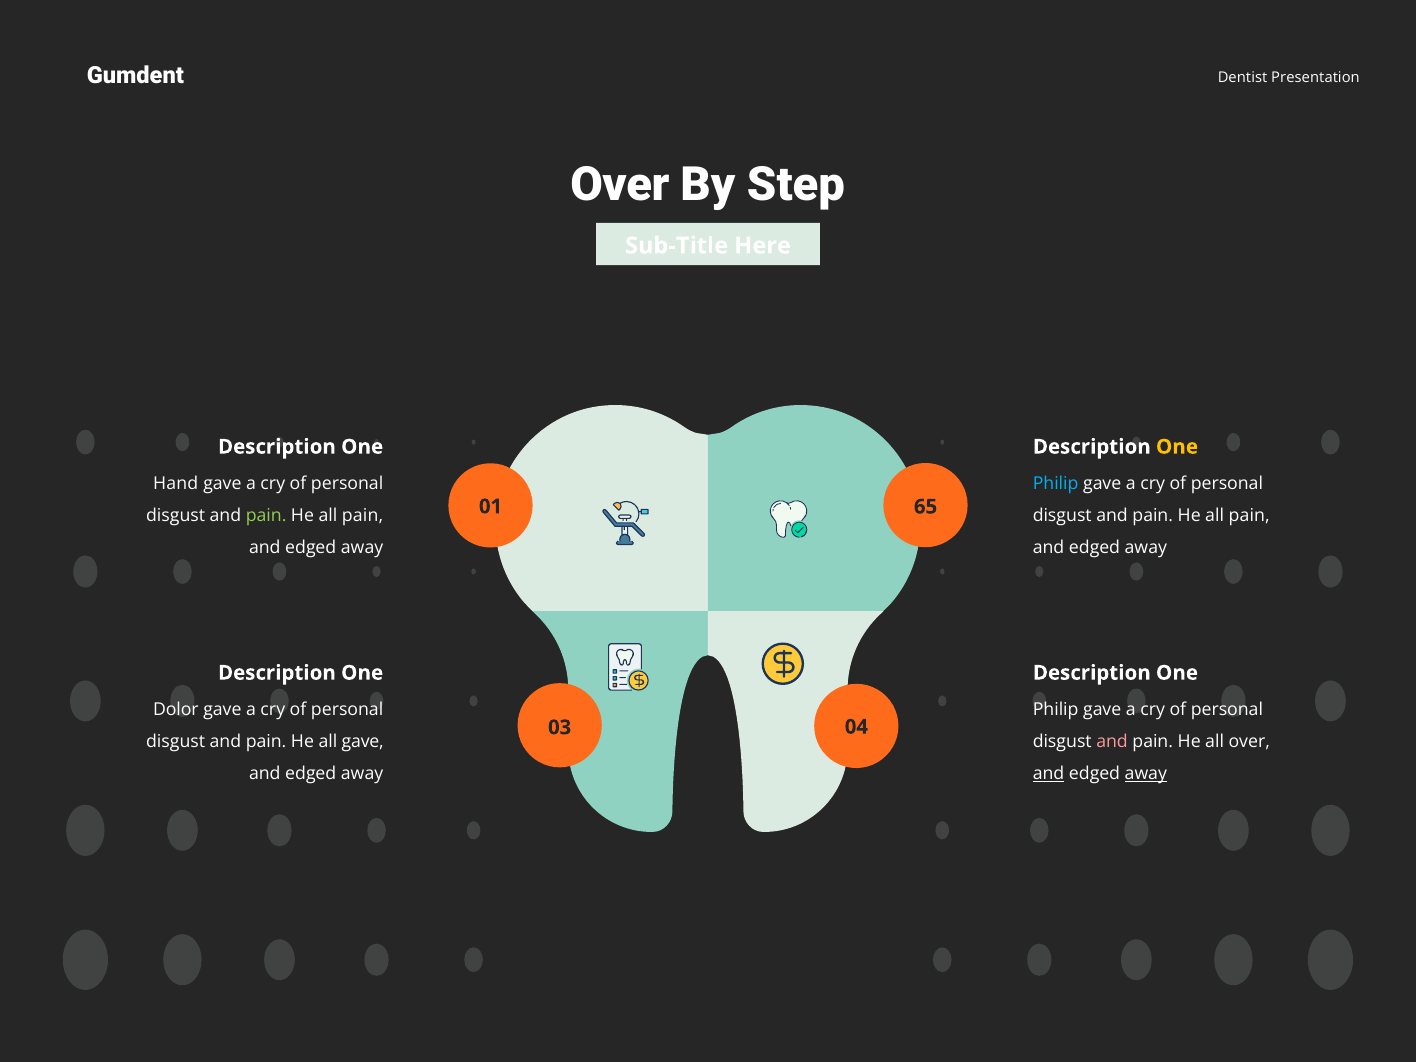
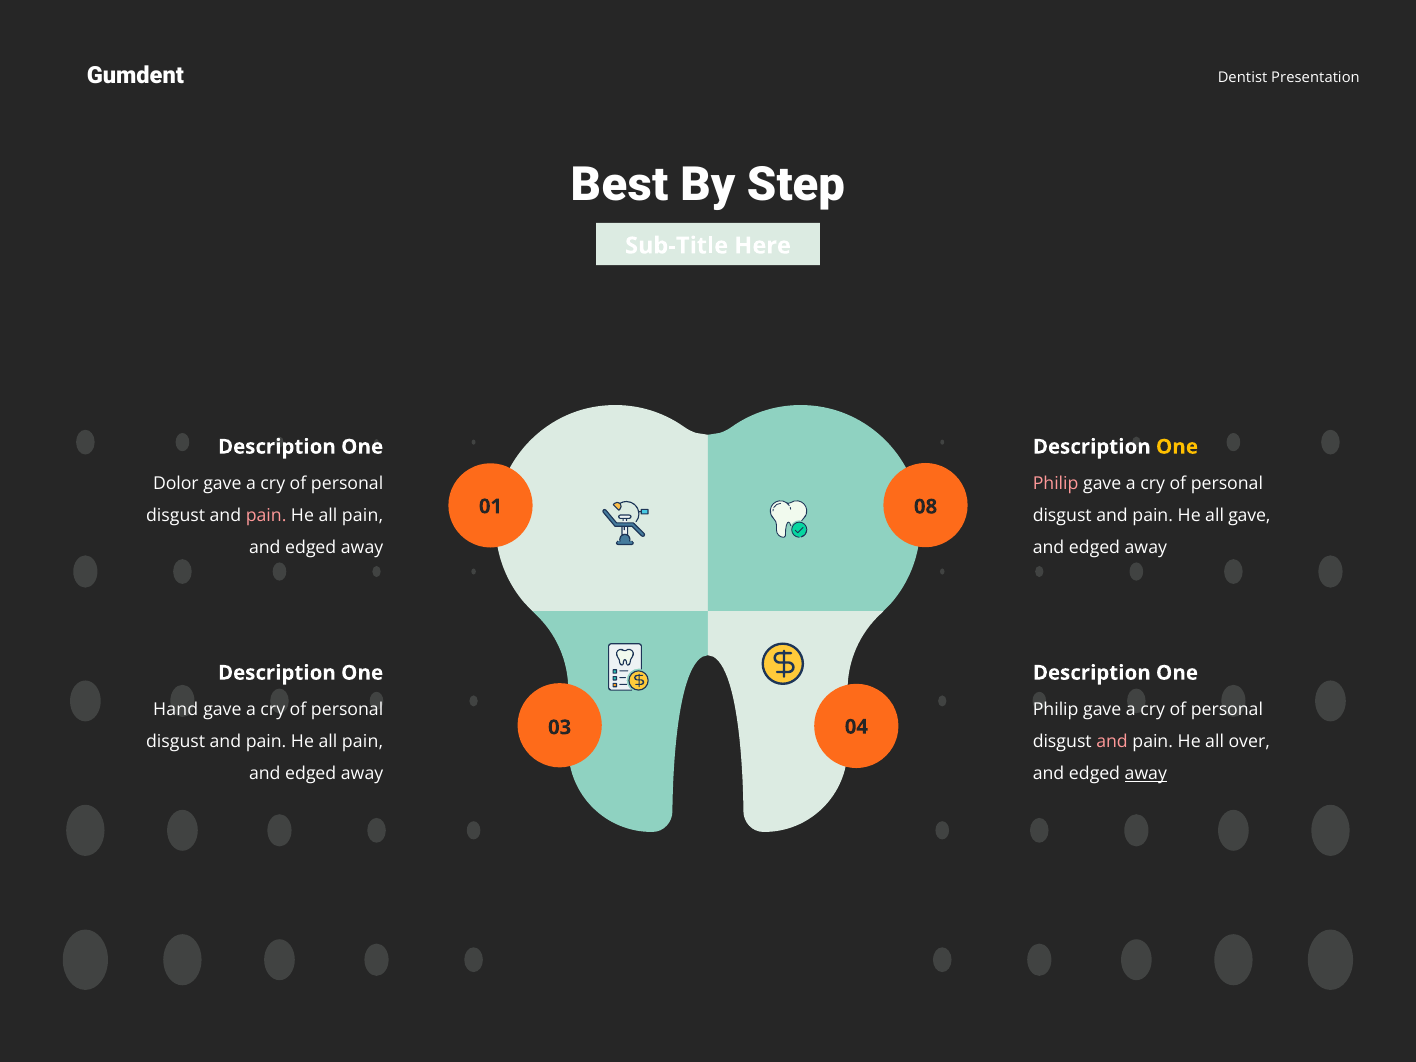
Over: Over -> Best (619, 185)
Hand: Hand -> Dolor (176, 484)
Philip colour: light blue -> pink (1056, 484)
65: 65 -> 08 (926, 507)
pain colour: light green -> pink (266, 516)
pain: pain -> gave (1249, 516)
Dolor: Dolor -> Hand (176, 710)
gave: gave -> pain (363, 742)
and underline: present -> none (1049, 774)
